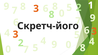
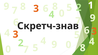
1 8: 8 -> 4 (52, 15)
Скретч-його: Скретч-його -> Скретч-знав (48, 26)
